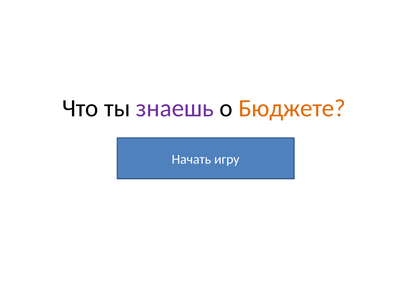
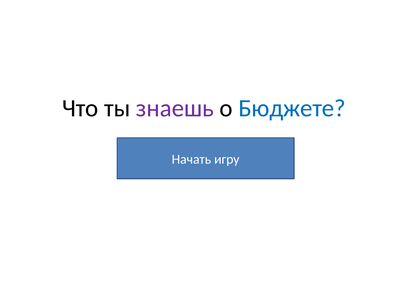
Бюджете colour: orange -> blue (292, 108)
